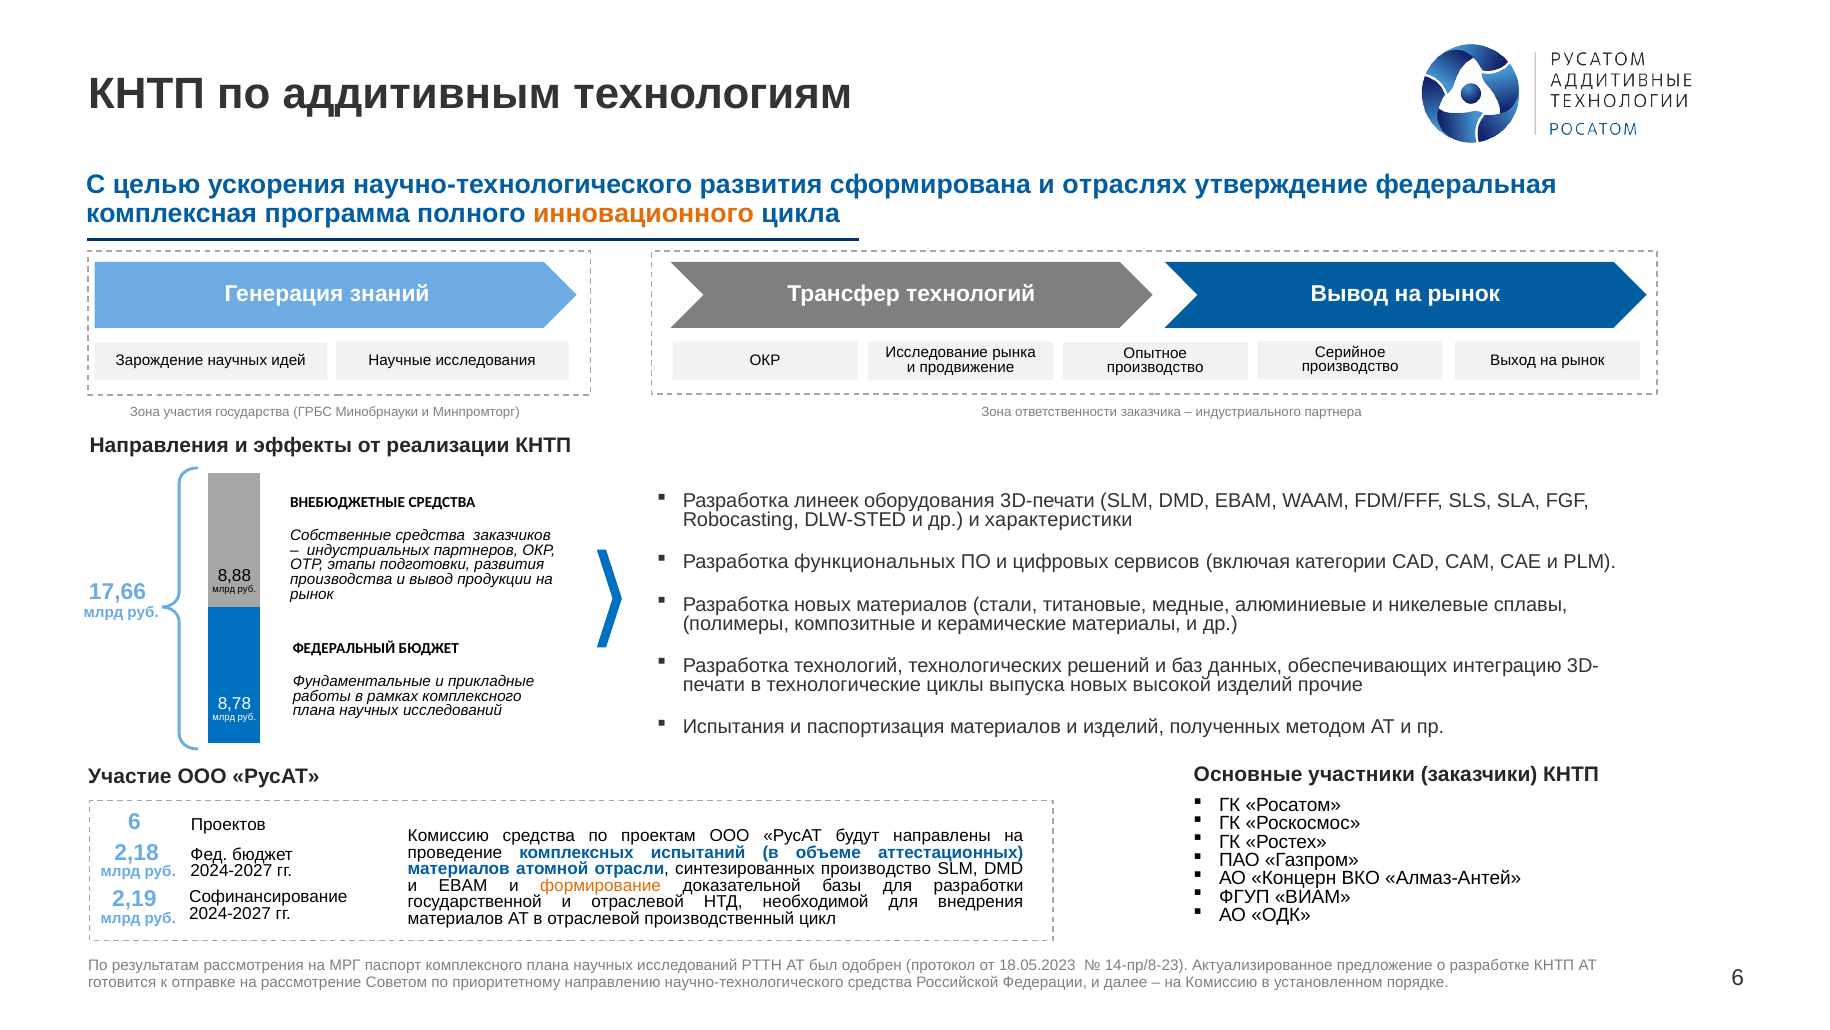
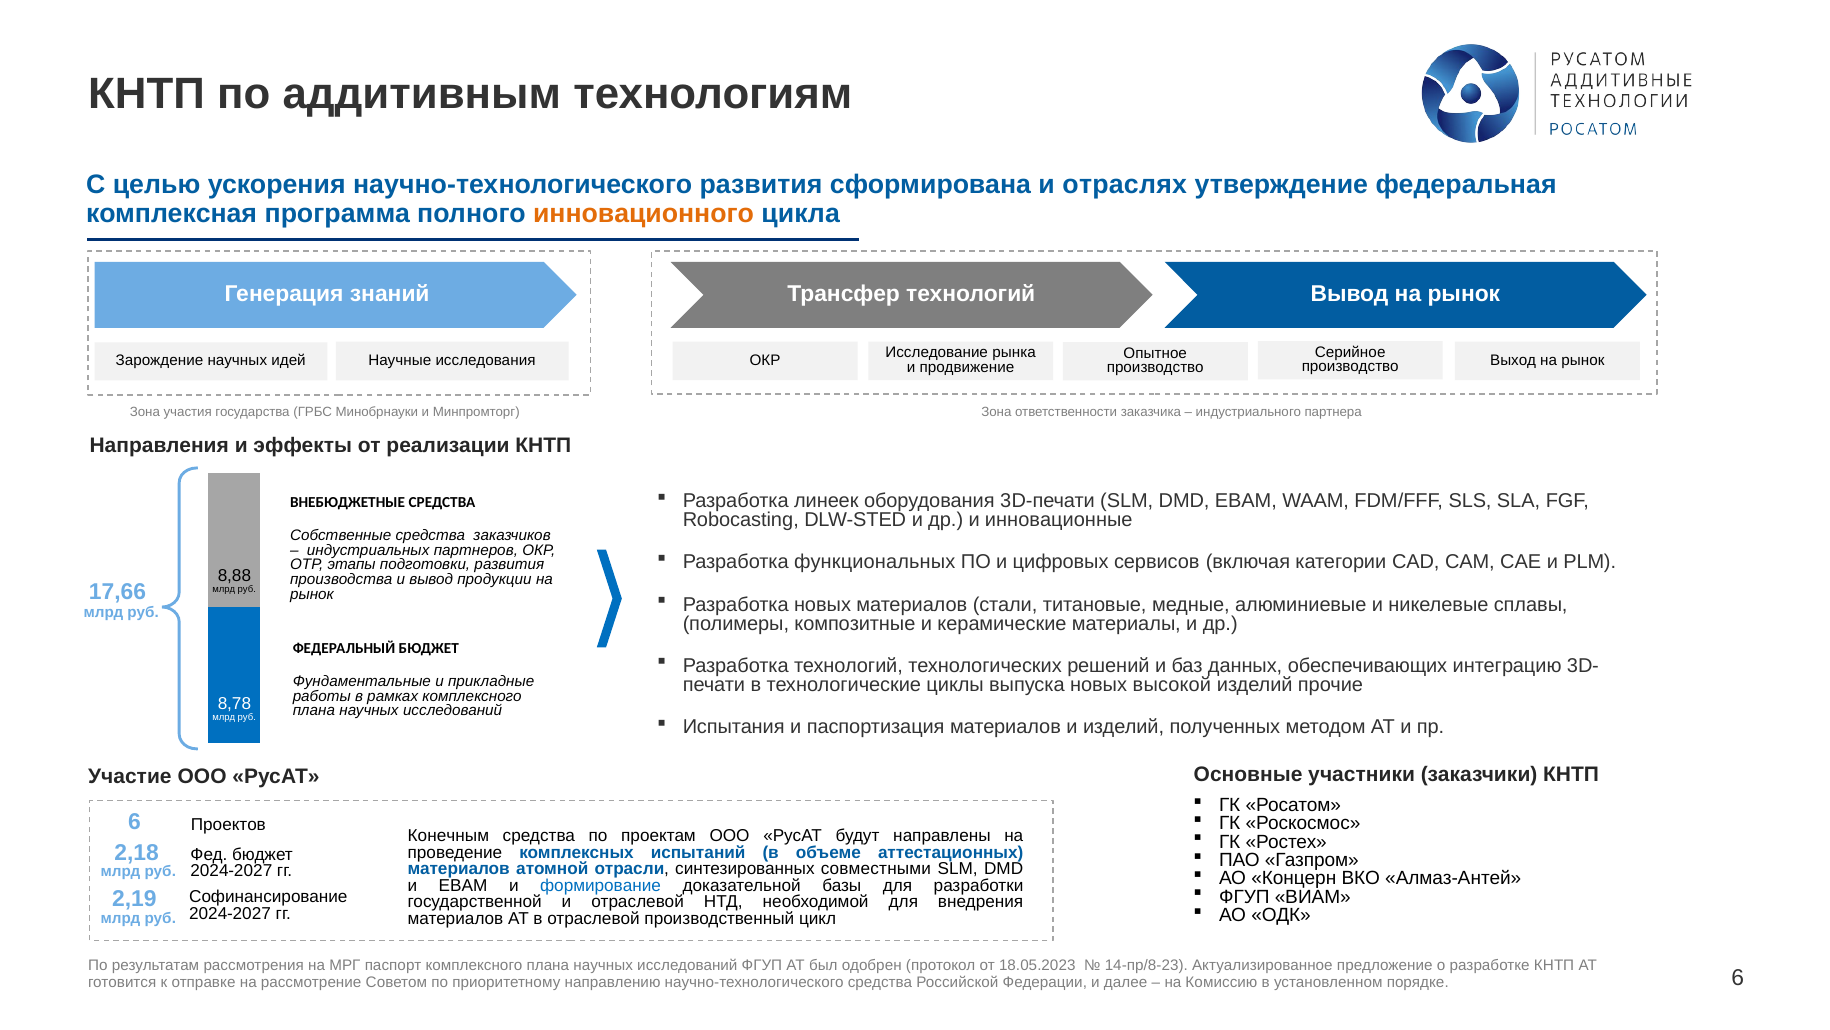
характеристики: характеристики -> инновационные (1059, 520)
Комиссию: Комиссию -> Конечным (448, 836)
синтезированных производство: производство -> совместными (876, 869)
формирование colour: orange -> blue (601, 885)
исследований РТТН: РТТН -> ФГУП (762, 965)
